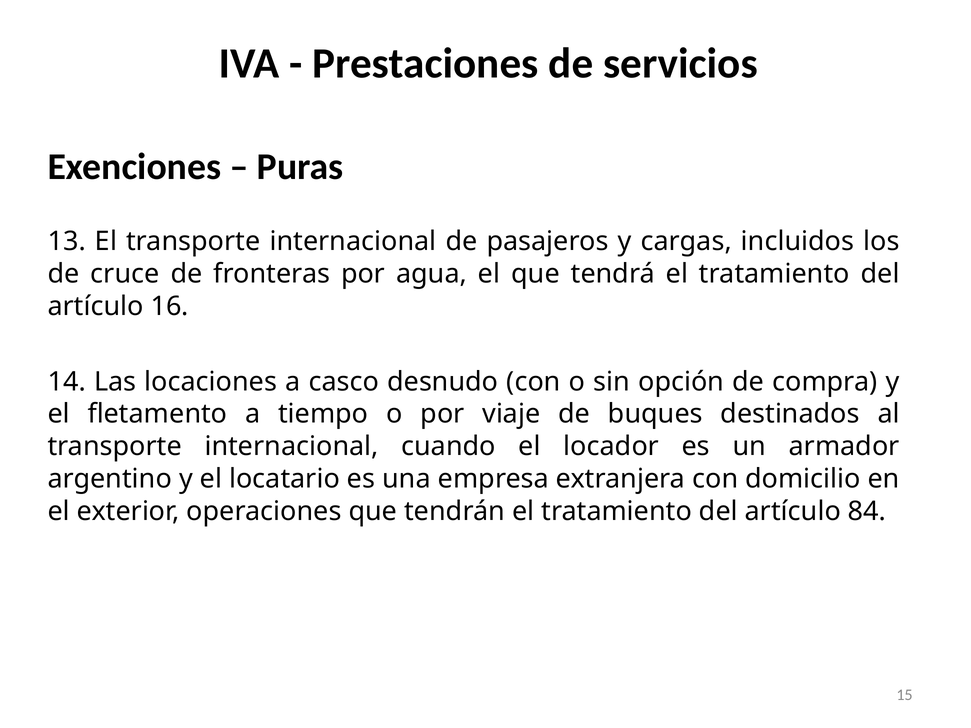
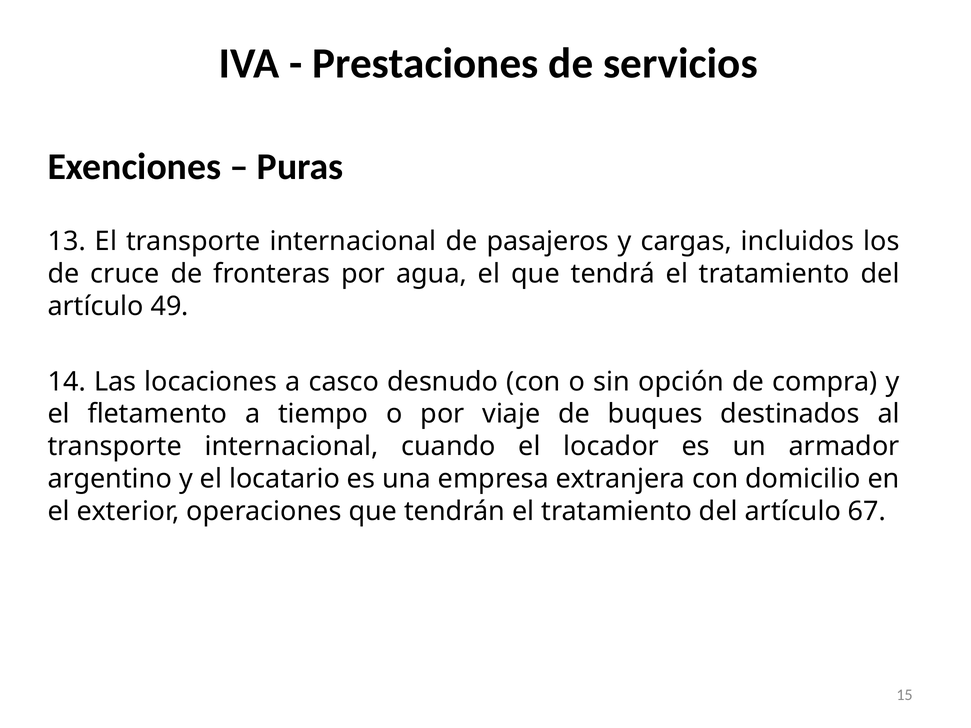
16: 16 -> 49 (170, 306)
84: 84 -> 67 (867, 511)
